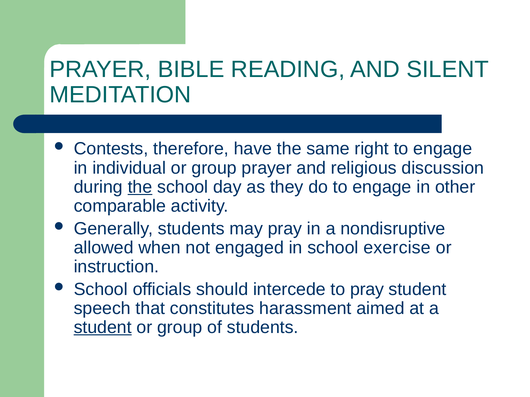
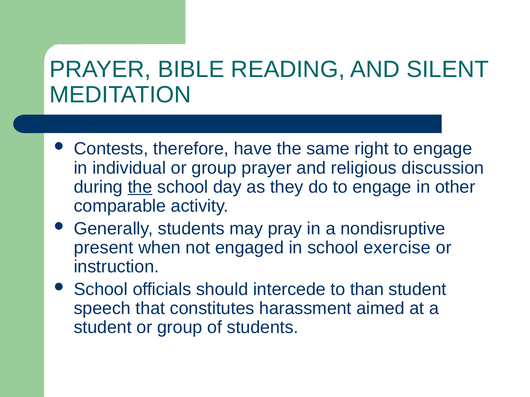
allowed: allowed -> present (104, 248)
to pray: pray -> than (367, 290)
student underline: present -> none (103, 328)
